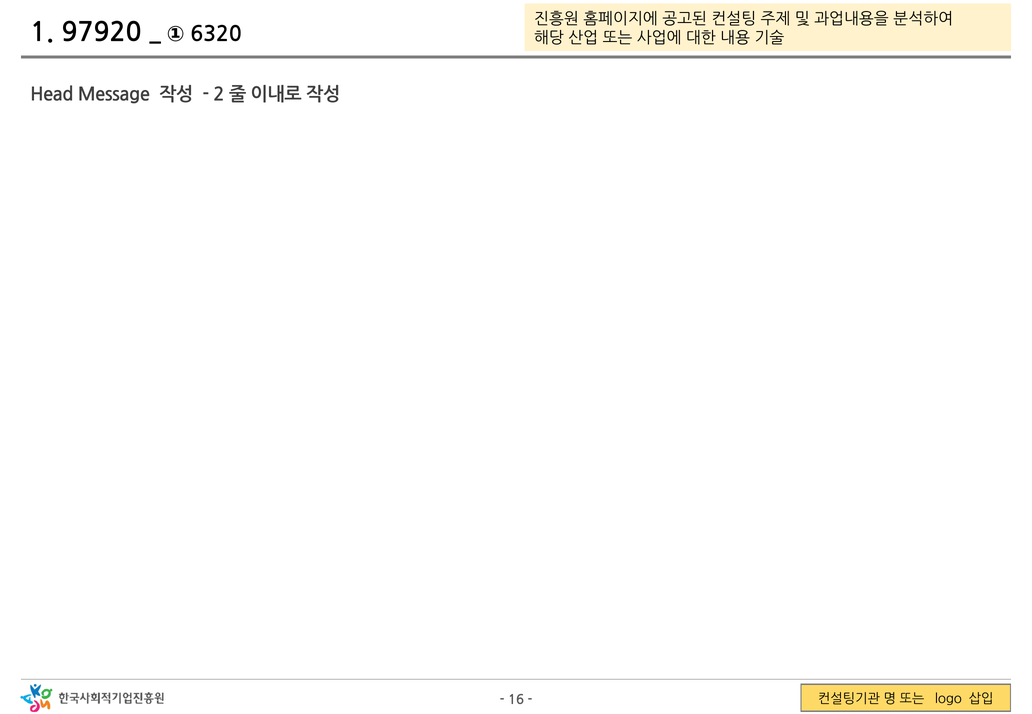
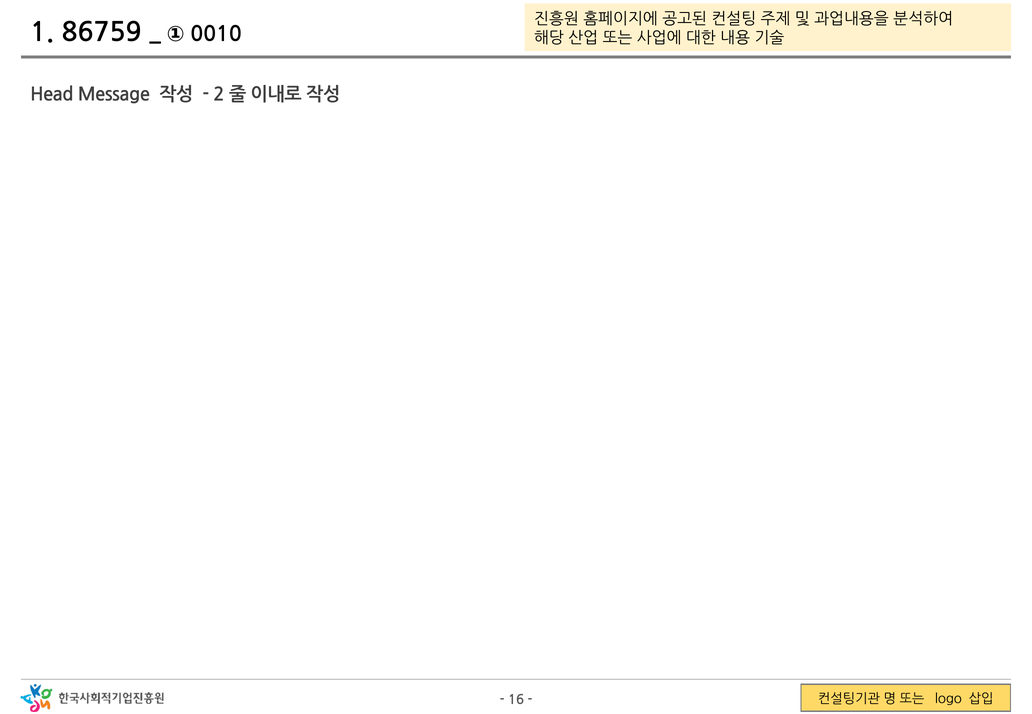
97920: 97920 -> 86759 (102, 33)
6320: 6320 -> 0010 (216, 34)
